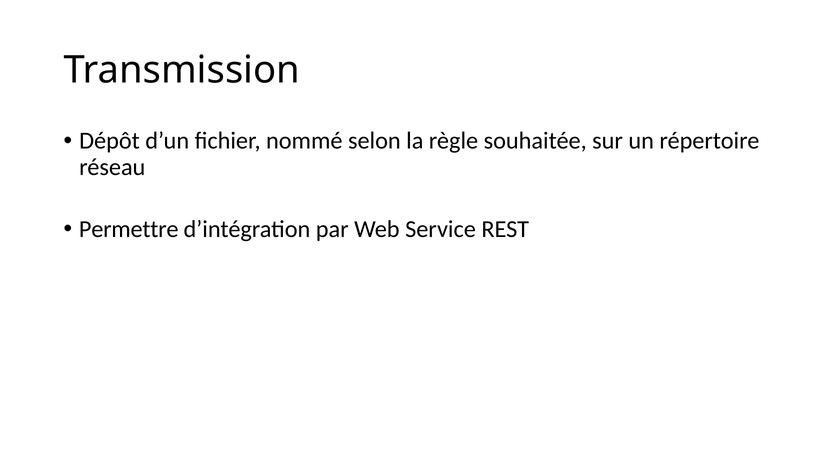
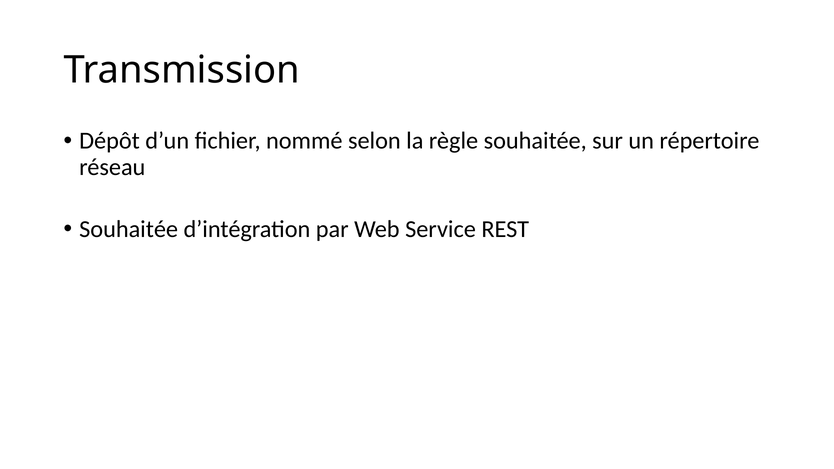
Permettre: Permettre -> Souhaitée (129, 229)
